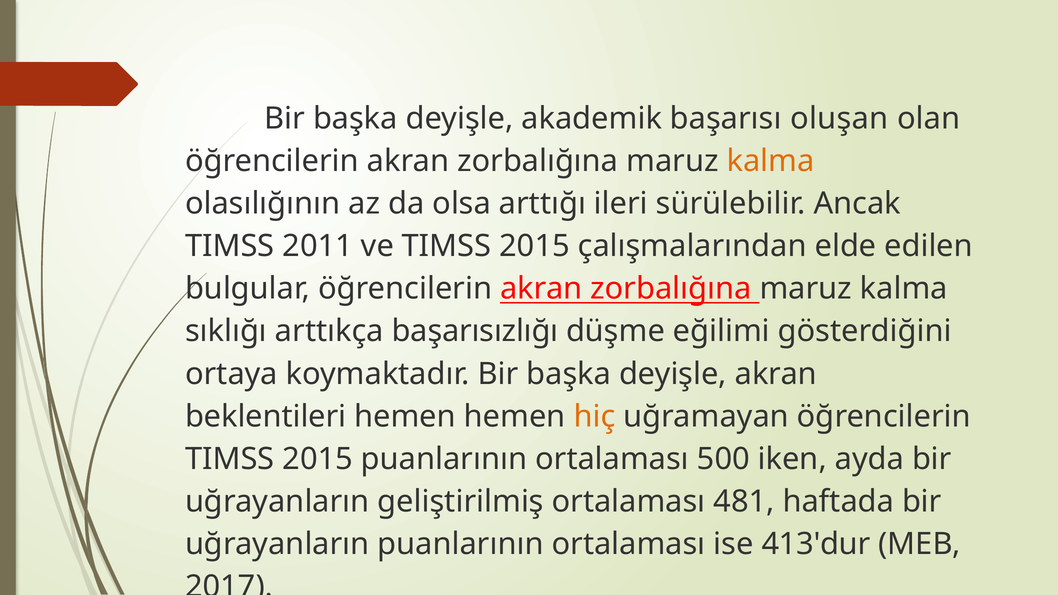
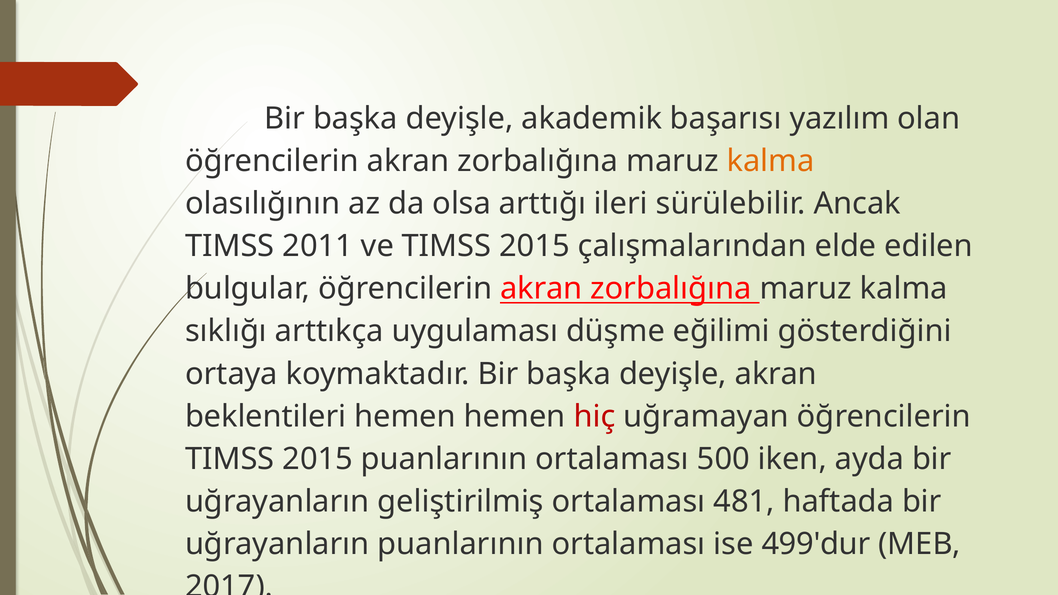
oluşan: oluşan -> yazılım (839, 118)
başarısızlığı: başarısızlığı -> uygulaması (475, 331)
hiç colour: orange -> red (594, 417)
413'dur: 413'dur -> 499'dur (816, 544)
